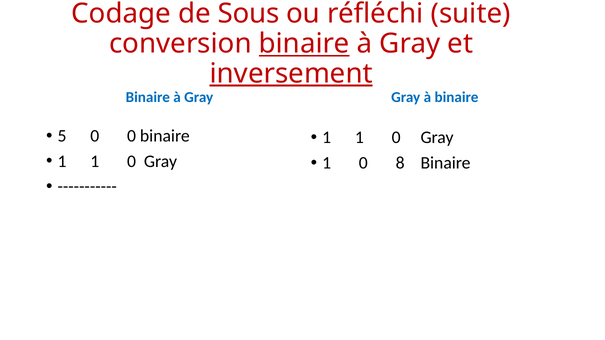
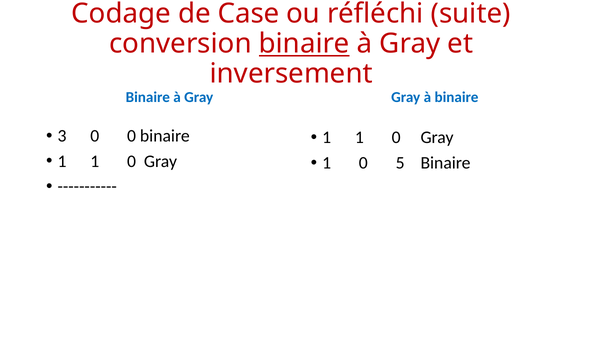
Sous: Sous -> Case (249, 14)
inversement underline: present -> none (291, 74)
5: 5 -> 3 (62, 136)
8: 8 -> 5 (400, 163)
